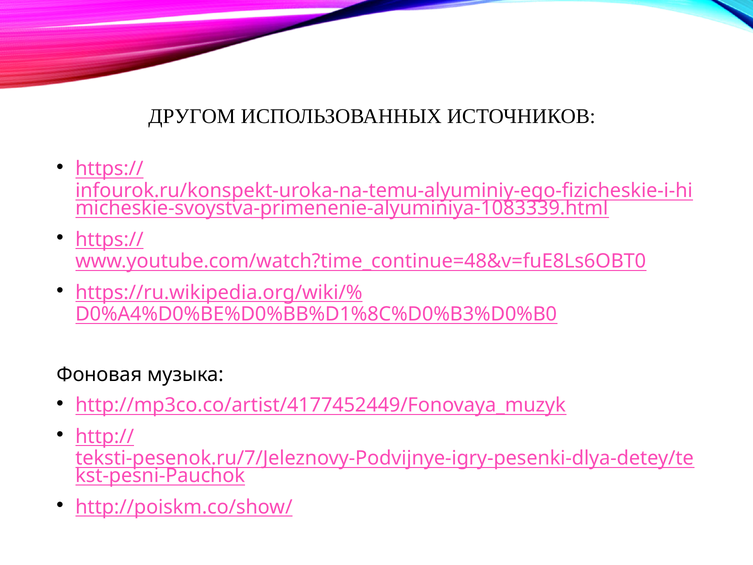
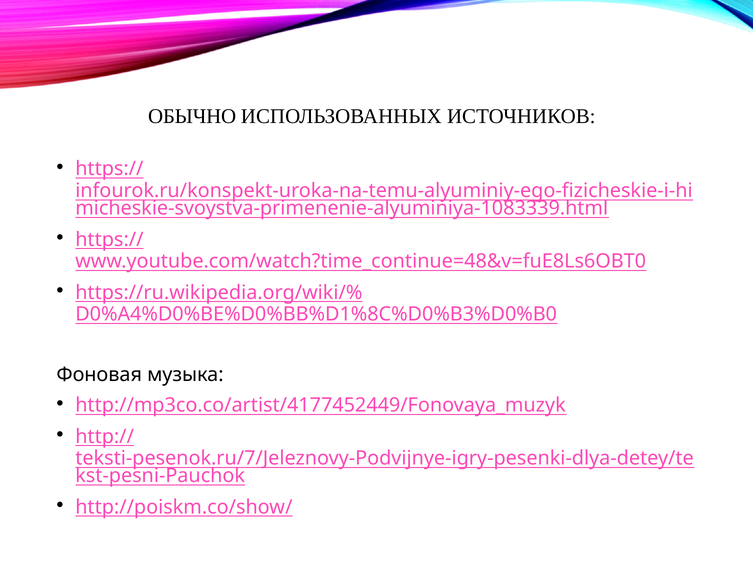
ДРУГОМ: ДРУГОМ -> ОБЫЧНО (192, 116)
